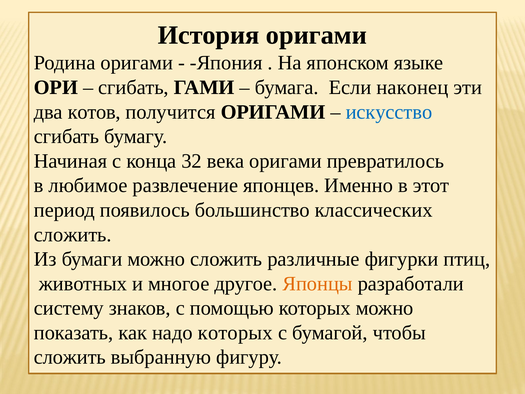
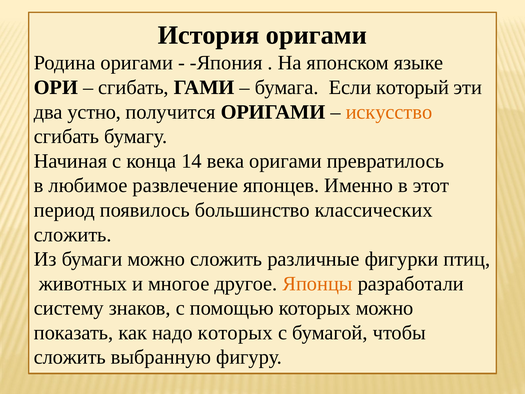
наконец: наконец -> который (413, 87)
котов: котов -> устно (94, 112)
искусство colour: blue -> orange (389, 112)
32: 32 -> 14 (192, 161)
